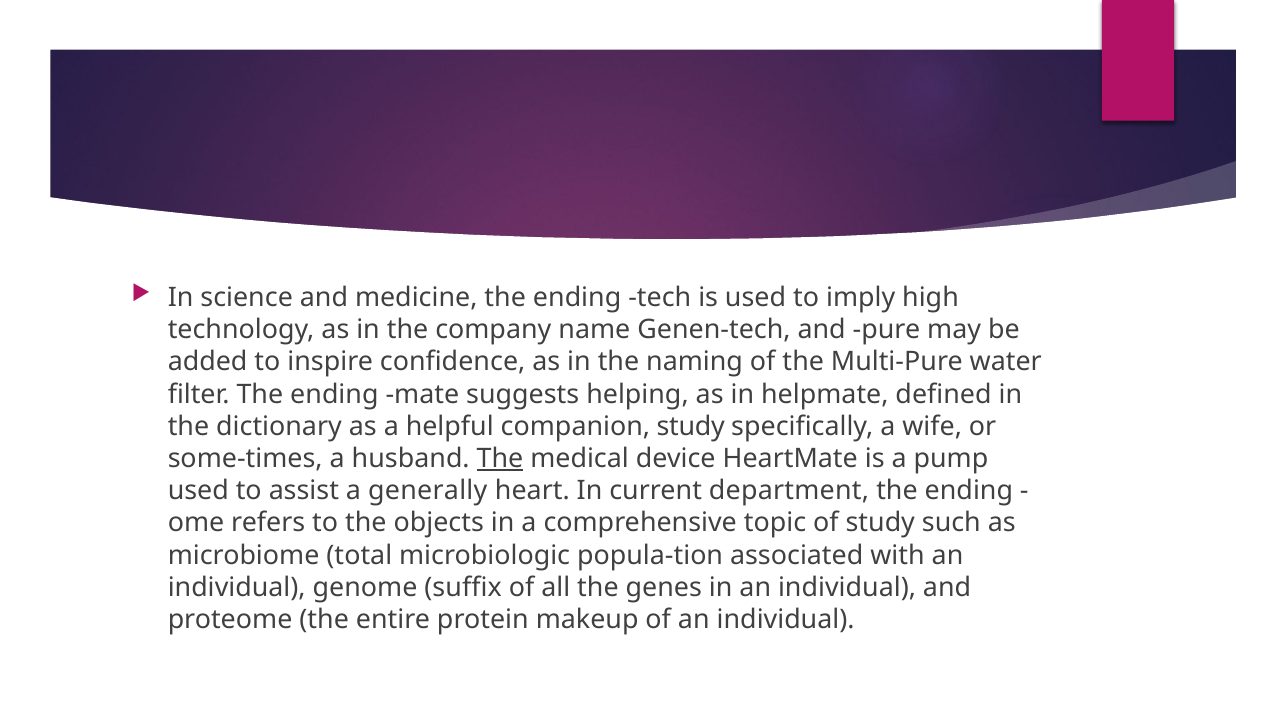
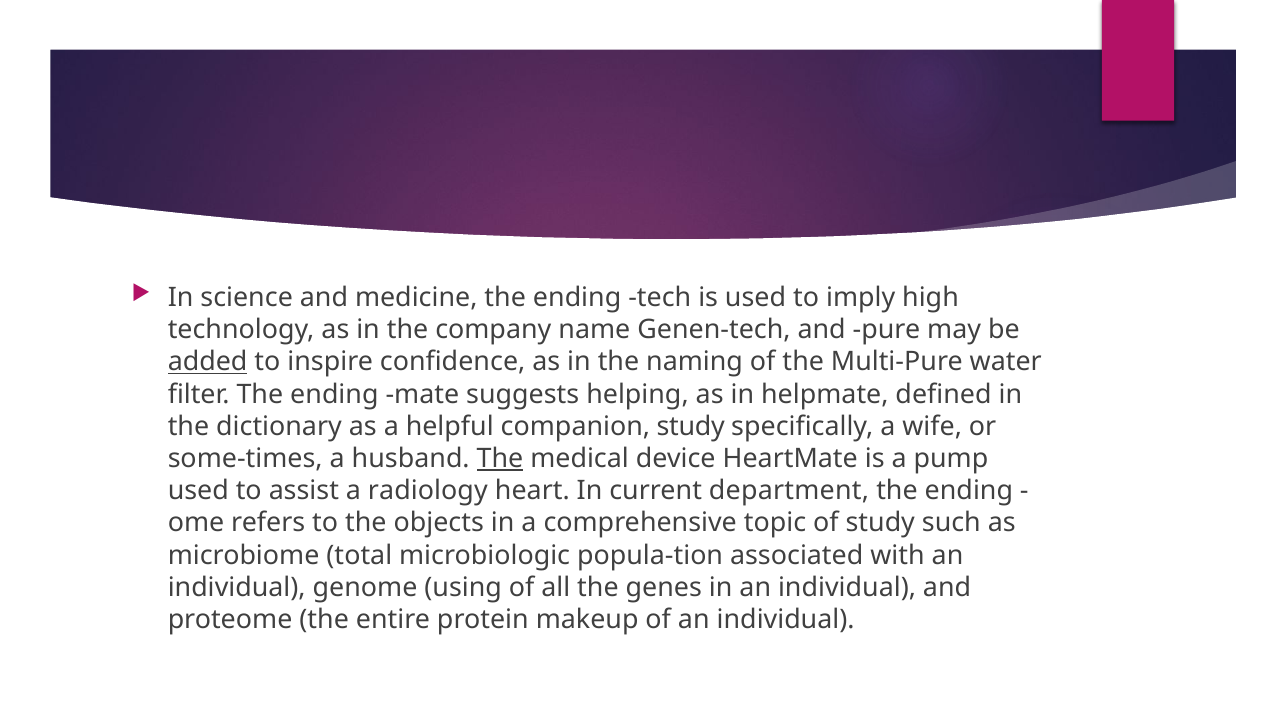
added underline: none -> present (208, 362)
generally: generally -> radiology (428, 491)
suffix: suffix -> using (463, 587)
